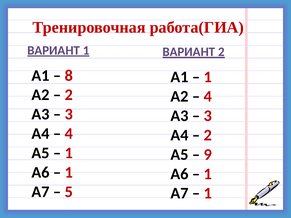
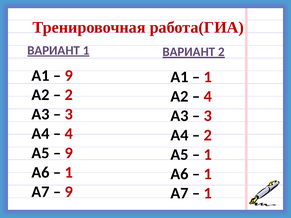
8: 8 -> 9 (69, 76)
1: 1 -> 9 (69, 153)
9: 9 -> 1 (208, 155)
5: 5 -> 9 (69, 192)
